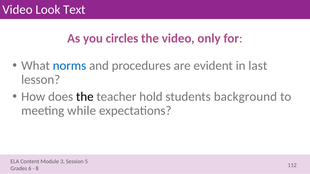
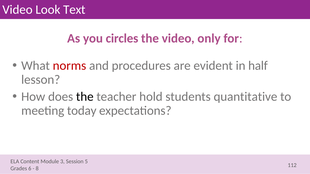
norms colour: blue -> red (69, 66)
last: last -> half (258, 66)
background: background -> quantitative (245, 97)
while: while -> today (82, 111)
